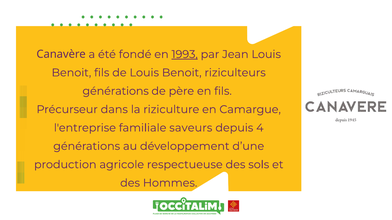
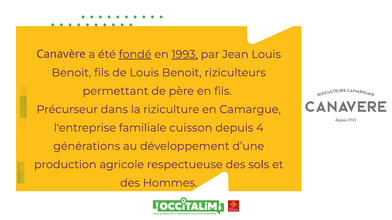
fondé underline: none -> present (135, 54)
générations: générations -> permettant (116, 91)
saveurs: saveurs -> cuisson (191, 128)
